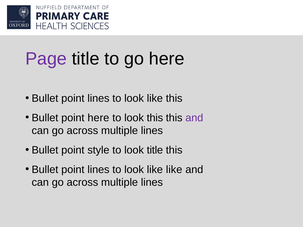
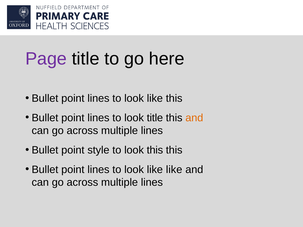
here: here -> lines (98, 118)
look this: this -> title (155, 118)
and colour: purple -> orange (194, 118)
look title: title -> this (155, 150)
